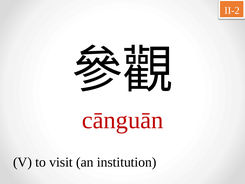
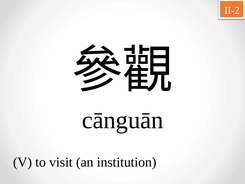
cānguān colour: red -> black (123, 120)
